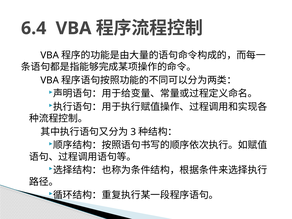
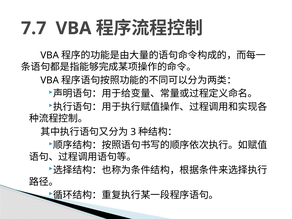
6.4: 6.4 -> 7.7 (34, 28)
